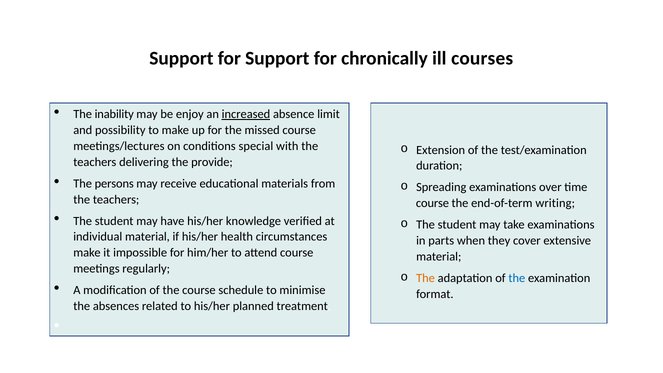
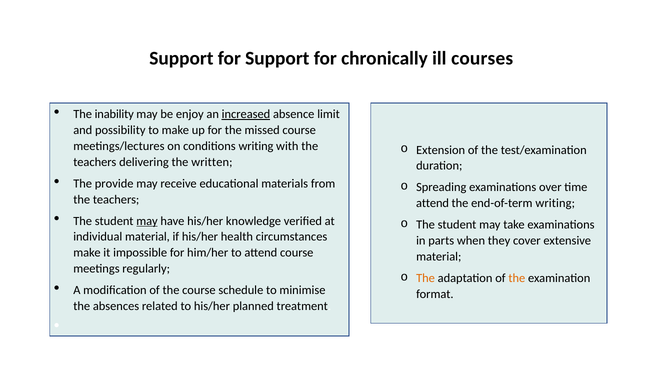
conditions special: special -> writing (256, 146)
provide: provide -> written (212, 162)
persons: persons -> provide (114, 183)
course: course -> attend (433, 203)
may underline: none -> present (147, 221)
the colour: blue -> orange (517, 278)
